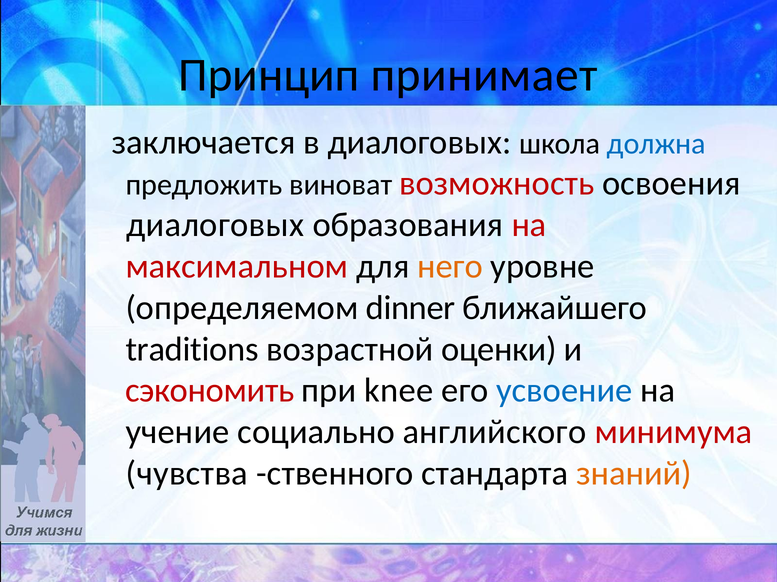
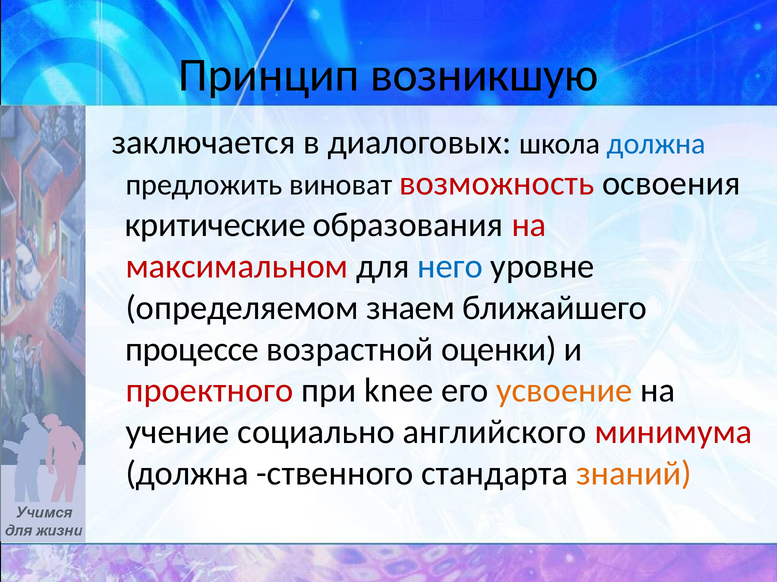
принимает: принимает -> возникшую (484, 75)
диалоговых: диалоговых -> критические (215, 225)
него colour: orange -> blue (450, 267)
dinner: dinner -> знаем (411, 308)
traditions: traditions -> процессе (192, 350)
сэкономить: сэкономить -> проектного (209, 391)
усвоение colour: blue -> orange (564, 391)
чувства: чувства -> должна (187, 474)
